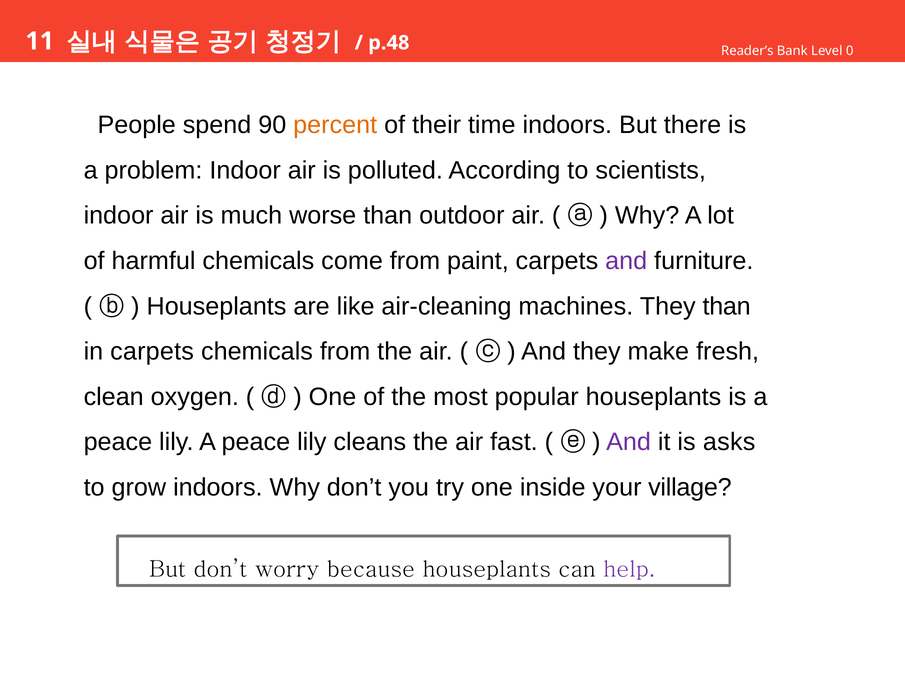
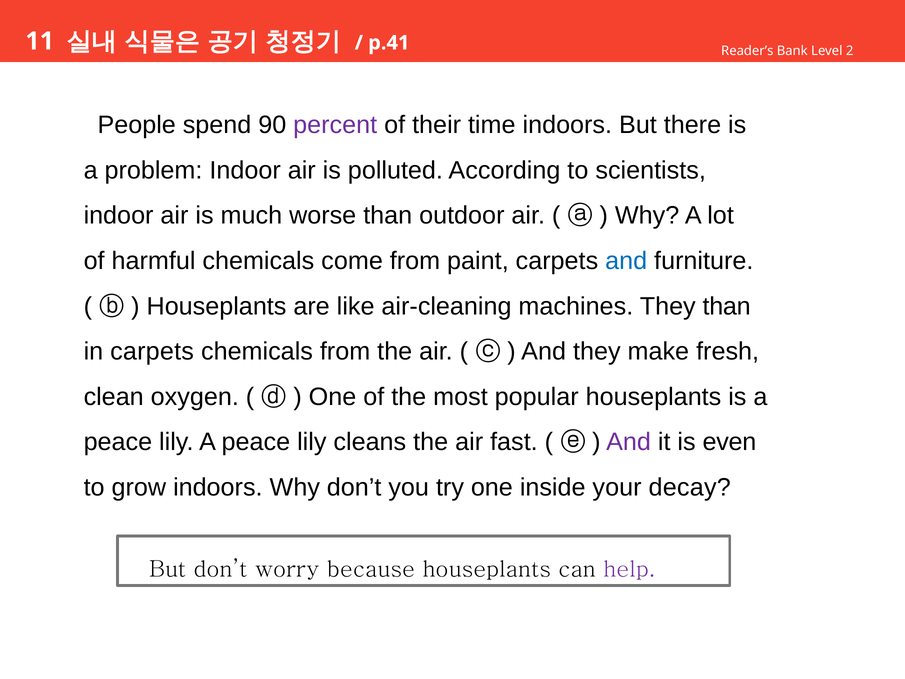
p.48: p.48 -> p.41 (389, 43)
0: 0 -> 2 (850, 51)
percent colour: orange -> purple (335, 125)
and colour: purple -> blue (626, 261)
asks: asks -> even (729, 442)
village: village -> decay (690, 487)
